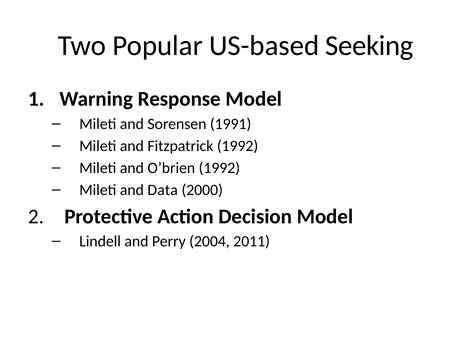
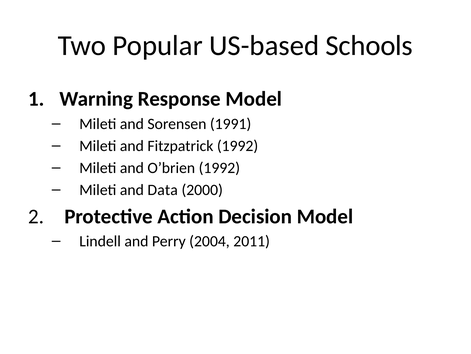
Seeking: Seeking -> Schools (369, 46)
